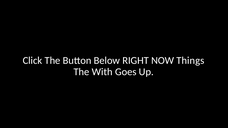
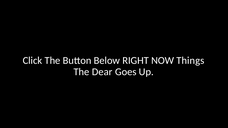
With: With -> Dear (102, 72)
